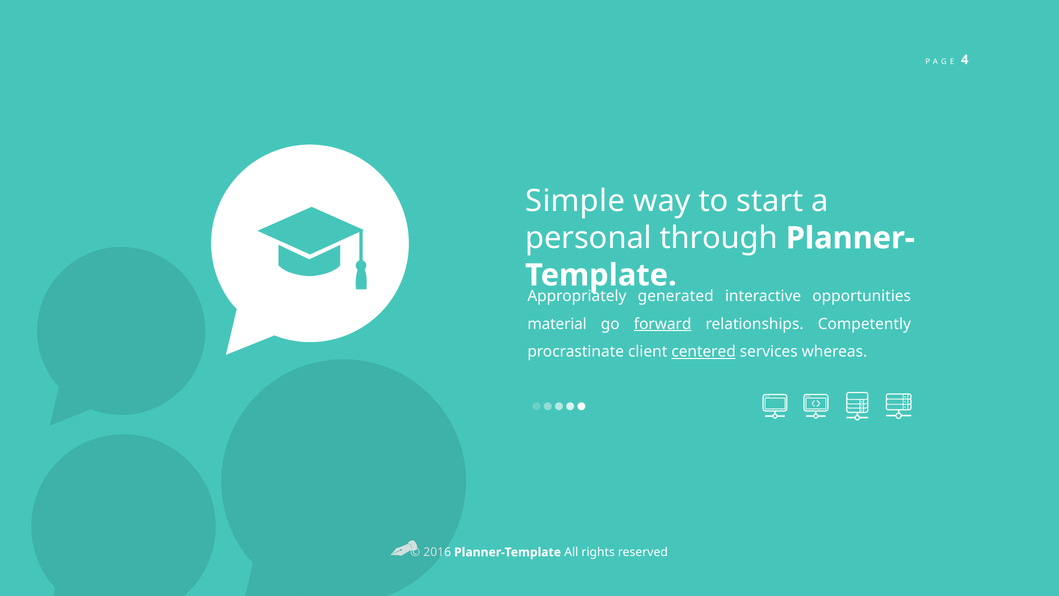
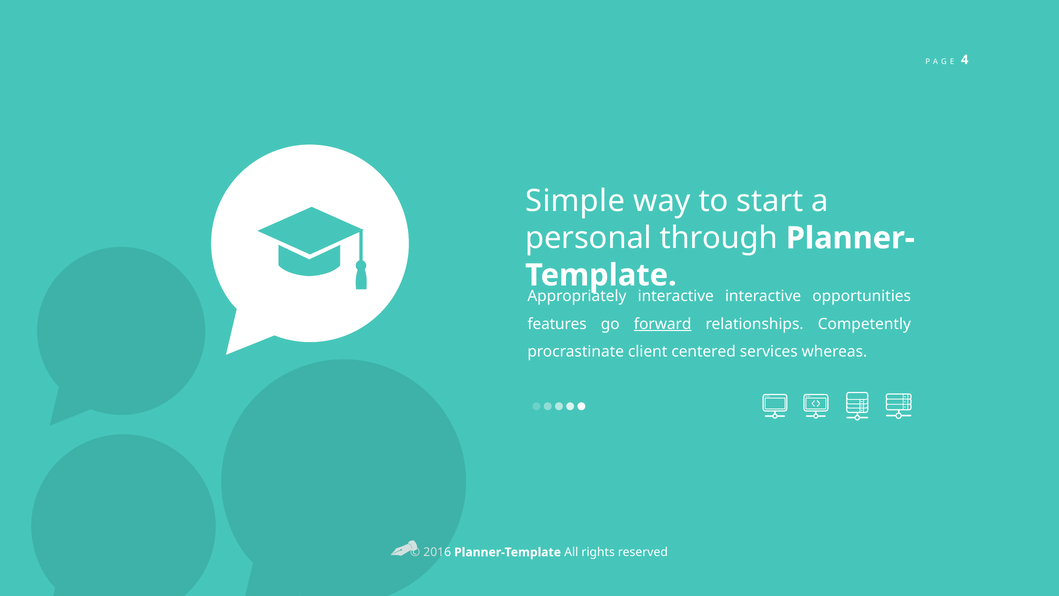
generated: generated -> interactive (676, 296)
material: material -> features (557, 324)
centered underline: present -> none (704, 352)
